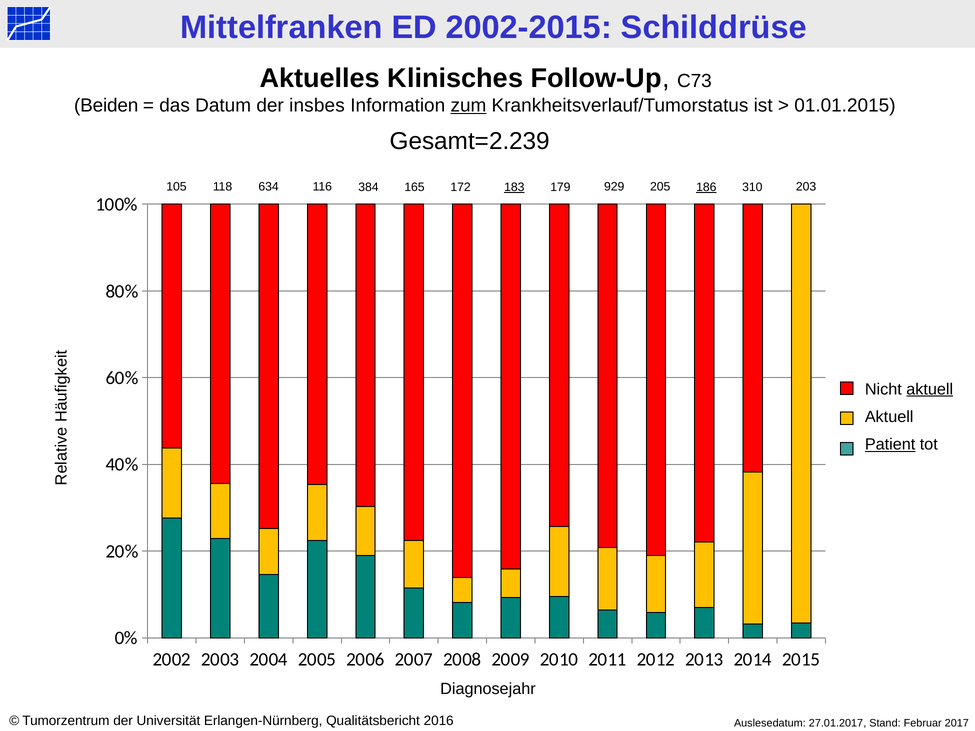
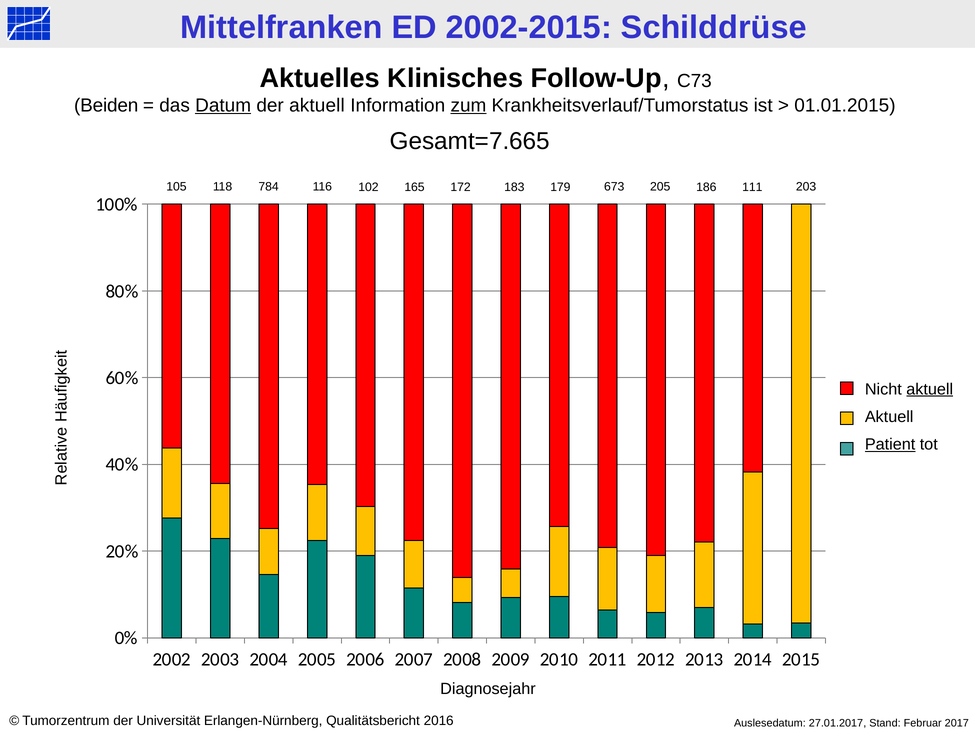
Datum underline: none -> present (223, 105)
der insbes: insbes -> aktuell (317, 105)
Gesamt=2.239: Gesamt=2.239 -> Gesamt=7.665 (470, 141)
634: 634 -> 784 (269, 187)
384: 384 -> 102 (368, 187)
183 underline: present -> none (514, 187)
929: 929 -> 673 (614, 187)
310: 310 -> 111 (752, 187)
186 underline: present -> none (706, 187)
